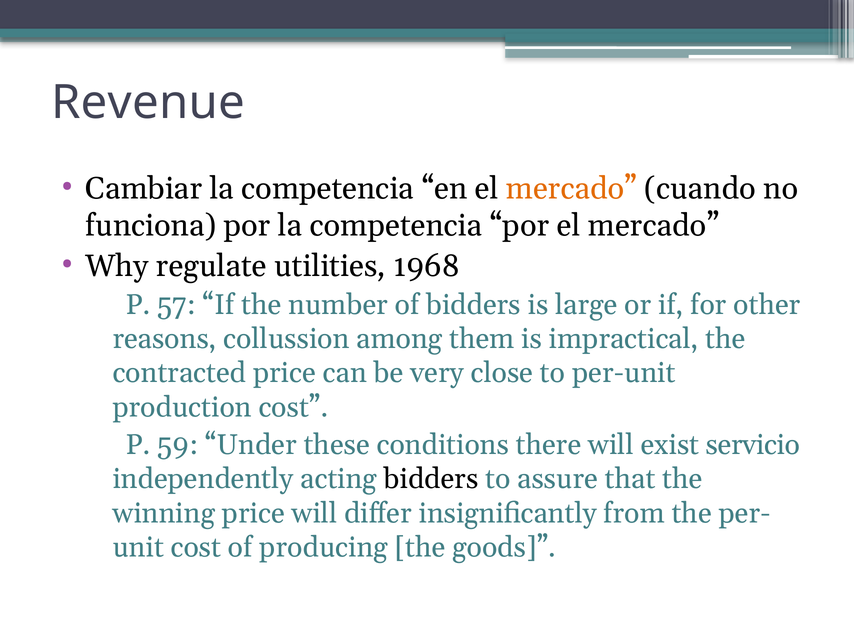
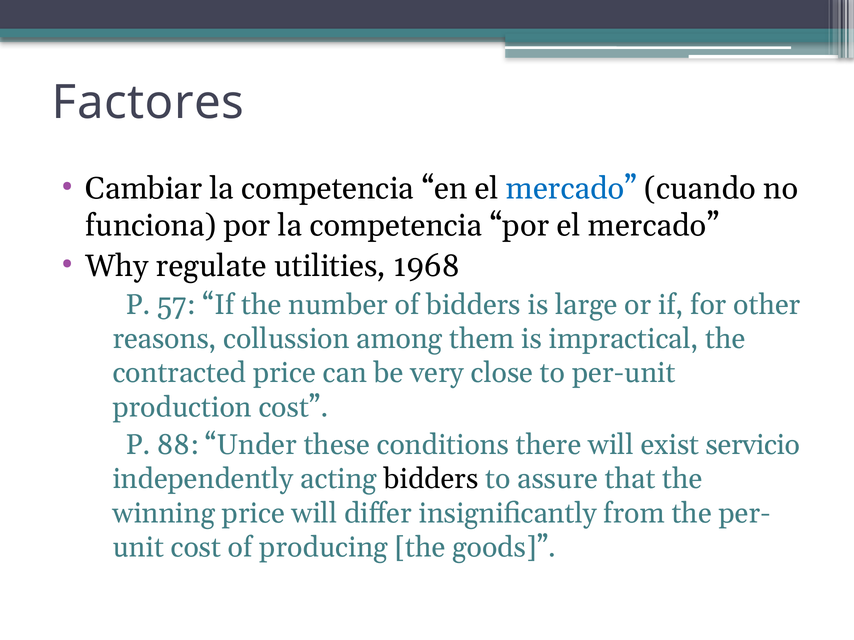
Revenue: Revenue -> Factores (148, 103)
mercado colour: orange -> blue (571, 189)
59: 59 -> 88 (178, 445)
